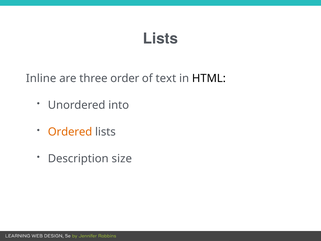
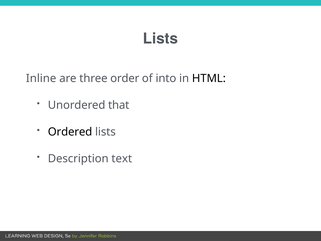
text: text -> into (166, 78)
into: into -> that (119, 105)
Ordered colour: orange -> black (70, 132)
size: size -> text (122, 158)
